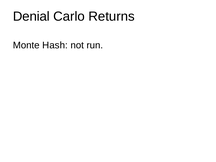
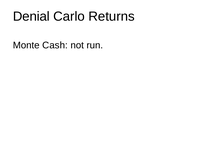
Hash: Hash -> Cash (55, 45)
